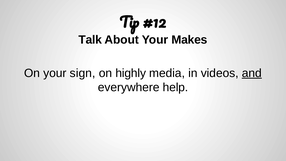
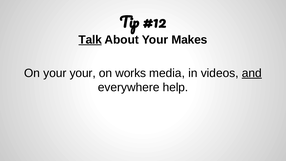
Talk underline: none -> present (90, 40)
your sign: sign -> your (83, 73)
highly: highly -> works (131, 73)
